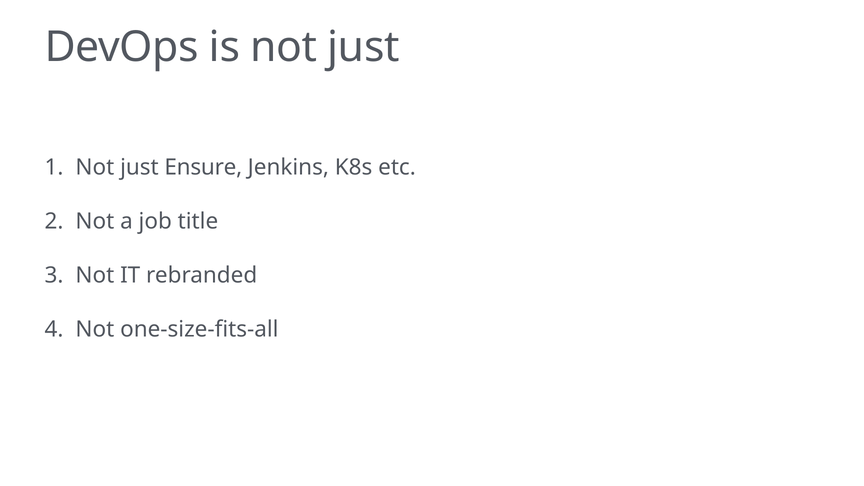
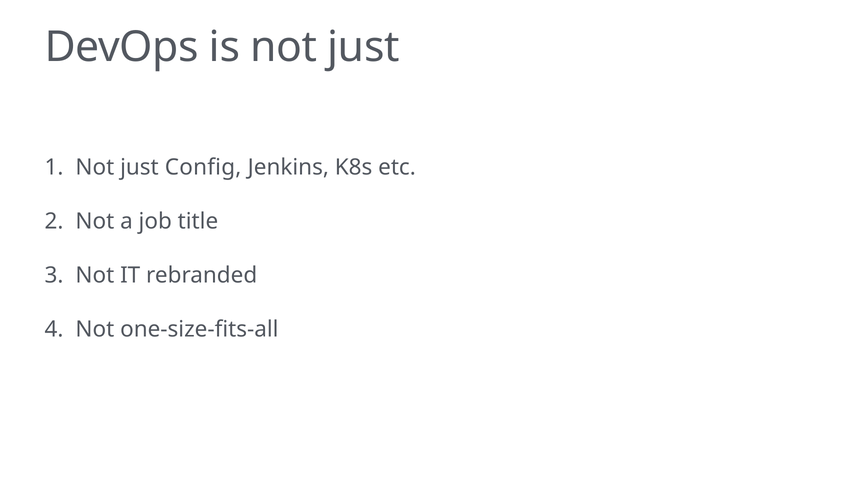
Ensure: Ensure -> Config (203, 167)
